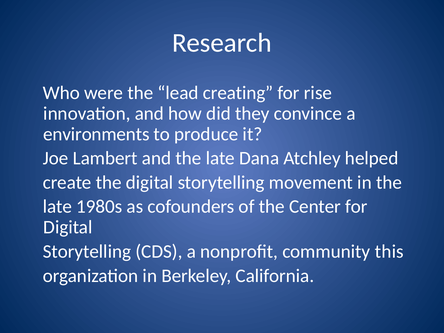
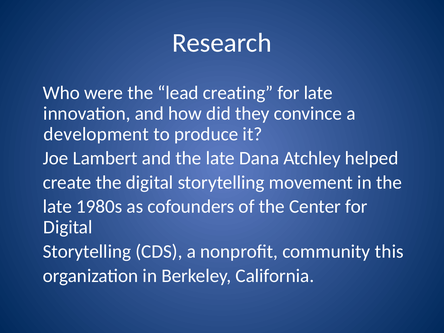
for rise: rise -> late (318, 93)
environments: environments -> development (96, 134)
